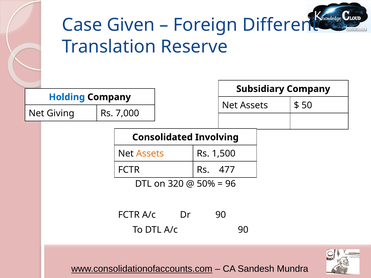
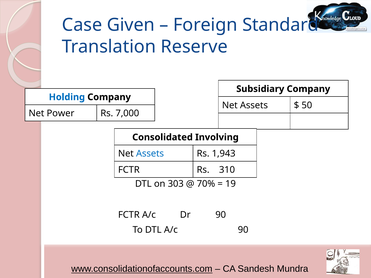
Different: Different -> Standard (280, 25)
Giving: Giving -> Power (61, 114)
Assets colour: orange -> blue (150, 154)
1,500: 1,500 -> 1,943 (224, 154)
477: 477 -> 310 (227, 170)
320: 320 -> 303 (176, 184)
50%: 50% -> 70% (206, 184)
96: 96 -> 19 (231, 184)
